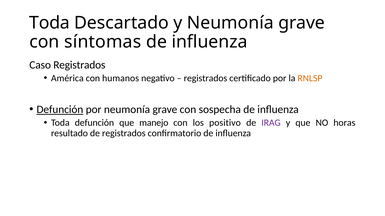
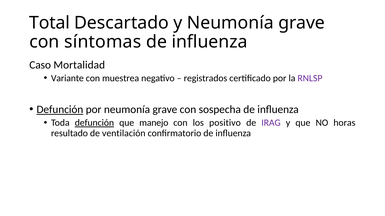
Toda: Toda -> Total (50, 23)
Caso Registrados: Registrados -> Mortalidad (79, 65)
América: América -> Variante (67, 78)
humanos: humanos -> muestrea (121, 78)
RNLSP colour: orange -> purple (310, 78)
defunción underline: none -> present (94, 123)
de registrados: registrados -> ventilación (124, 133)
